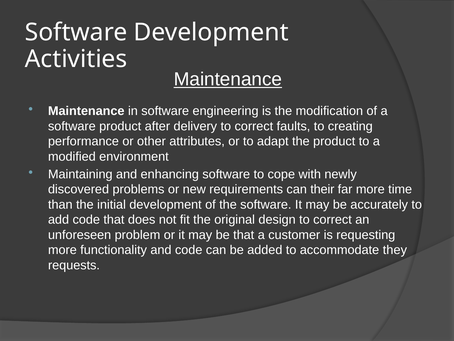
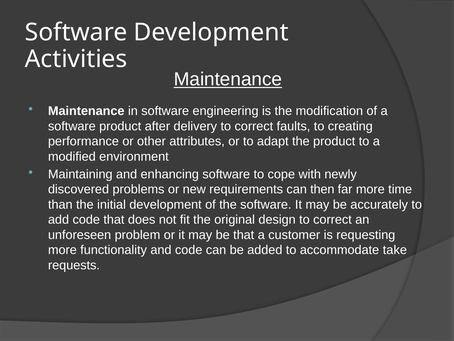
their: their -> then (322, 189)
they: they -> take (395, 250)
